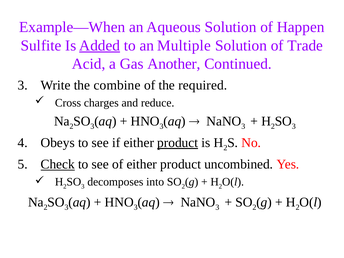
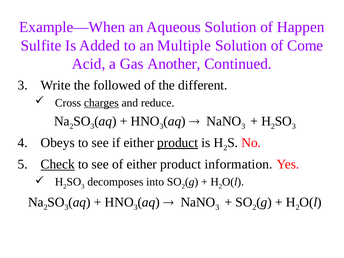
Added underline: present -> none (100, 45)
Trade: Trade -> Come (305, 45)
combine: combine -> followed (117, 85)
required: required -> different (203, 85)
charges underline: none -> present (101, 103)
uncombined: uncombined -> information (239, 164)
